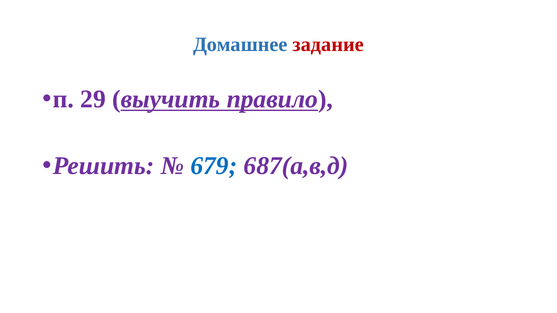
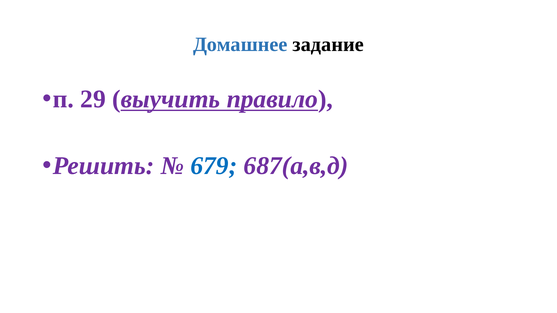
задание colour: red -> black (328, 45)
